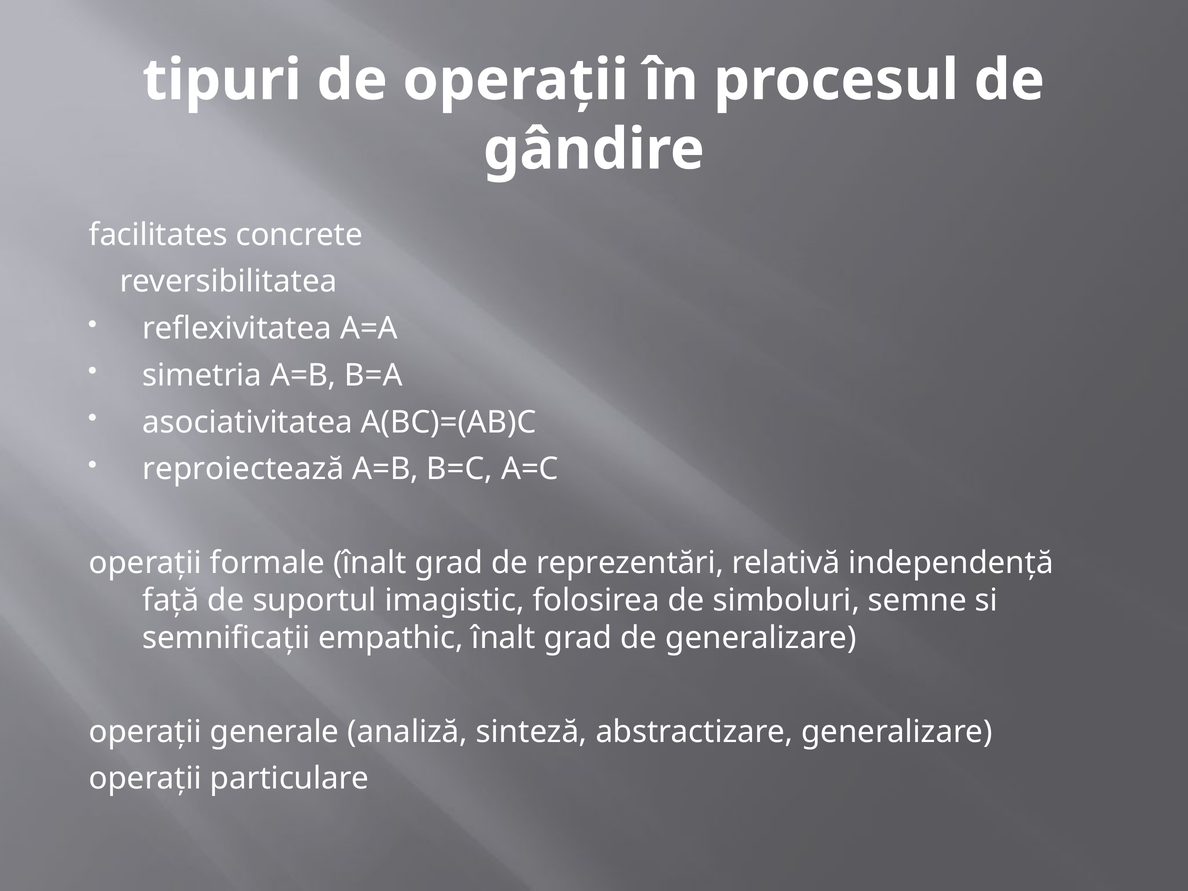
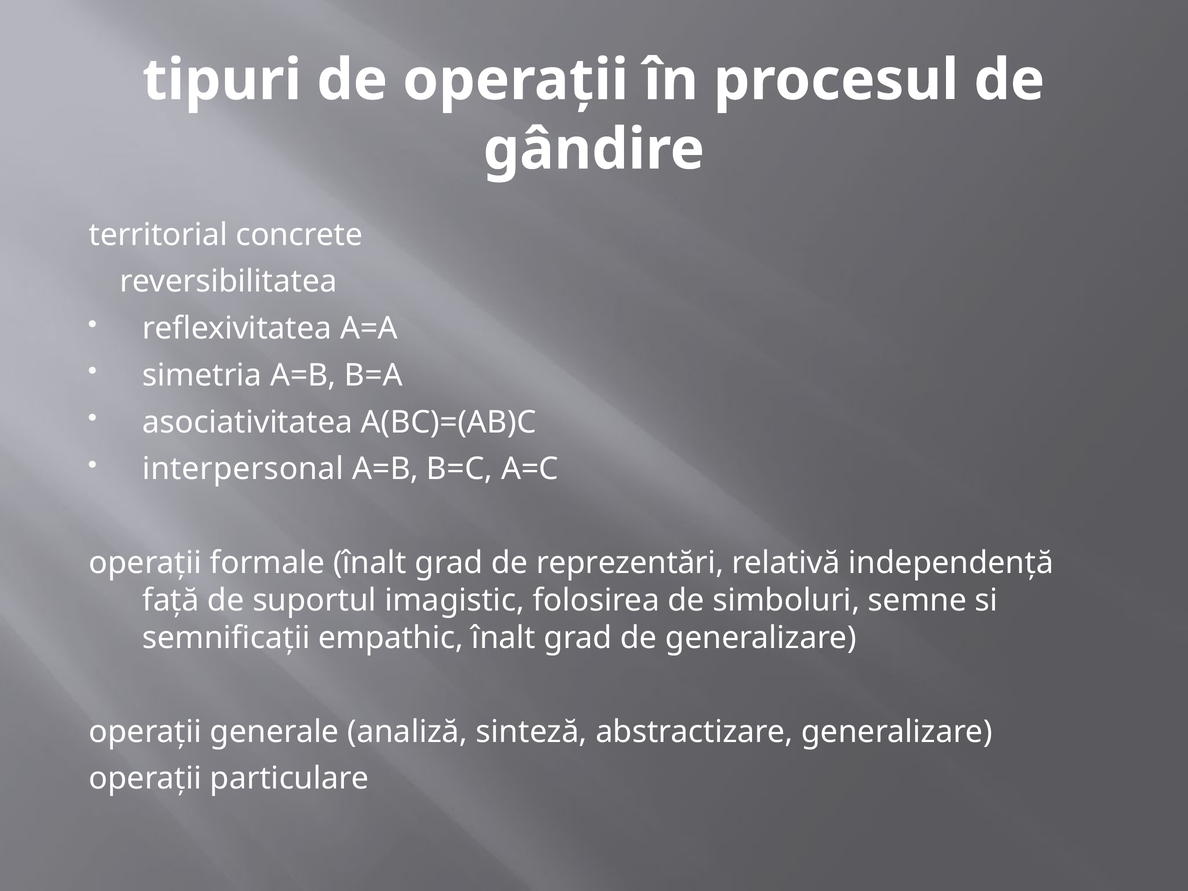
facilitates: facilitates -> territorial (158, 235)
reproiectează: reproiectează -> interpersonal (243, 469)
